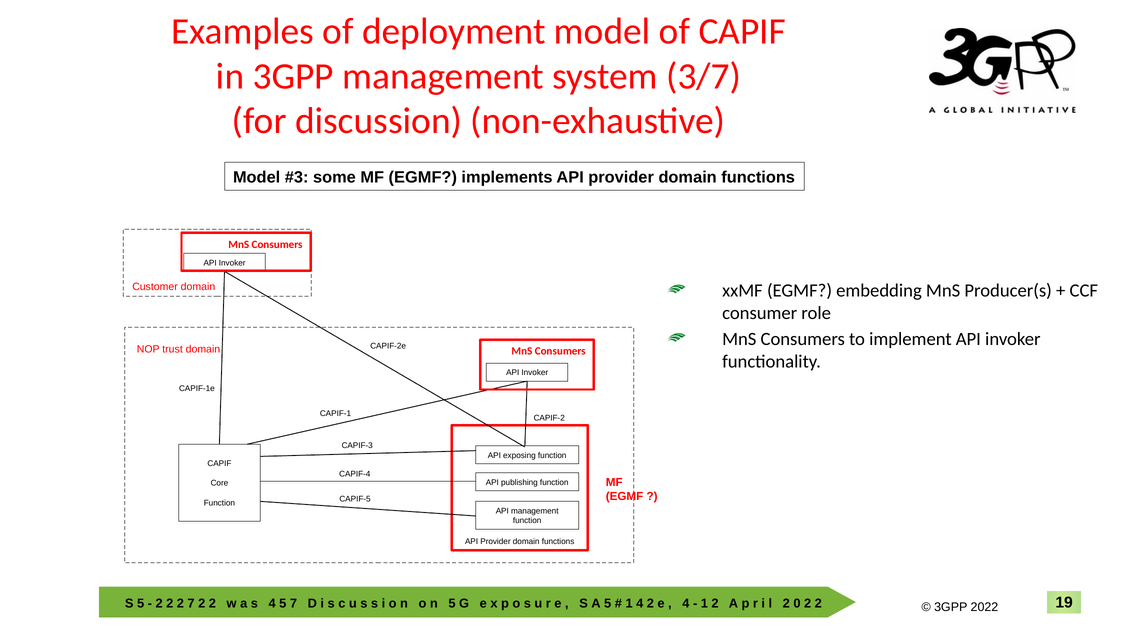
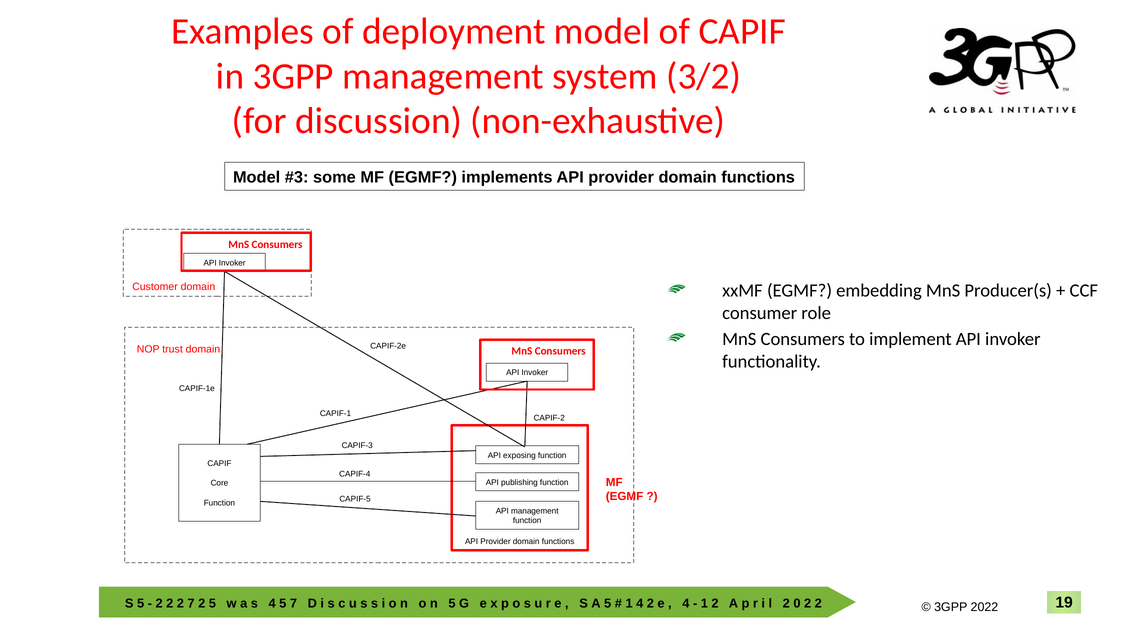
3/7: 3/7 -> 3/2 (704, 76)
2: 2 -> 5 (212, 604)
